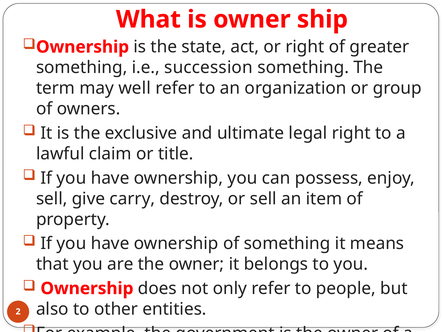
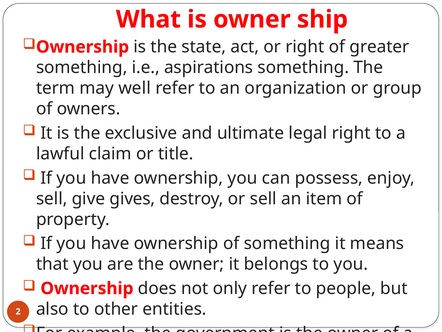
succession: succession -> aspirations (209, 68)
carry: carry -> gives (132, 198)
